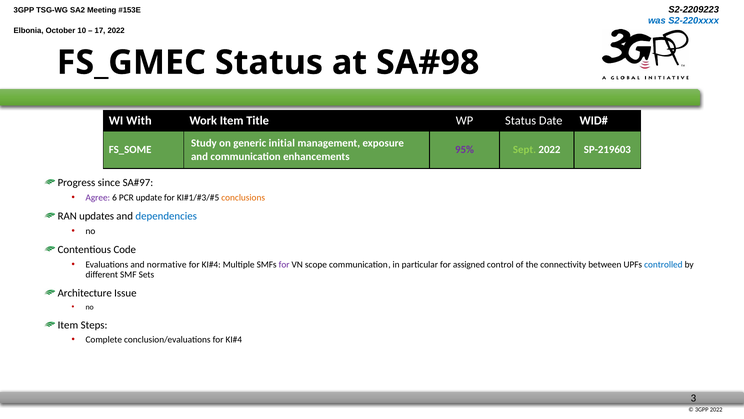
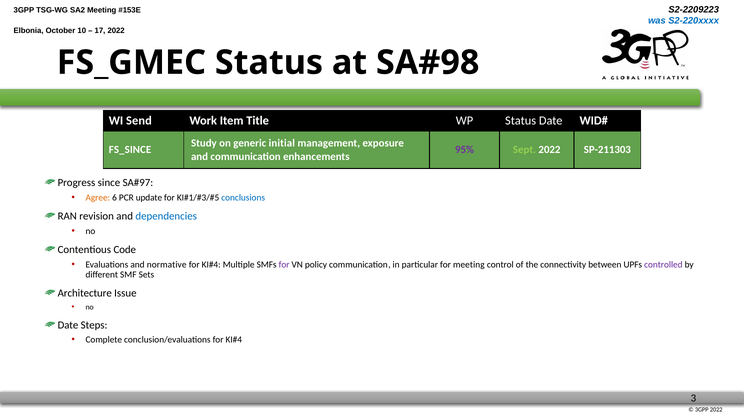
With: With -> Send (139, 121)
FS_SOME: FS_SOME -> FS_SINCE (130, 150)
SP-219603: SP-219603 -> SP-211303 (607, 150)
Agree colour: purple -> orange (98, 197)
conclusions colour: orange -> blue (243, 197)
updates: updates -> revision (97, 216)
scope: scope -> policy (316, 264)
for assigned: assigned -> meeting (469, 264)
controlled colour: blue -> purple (663, 264)
Item: Item -> Date (68, 325)
